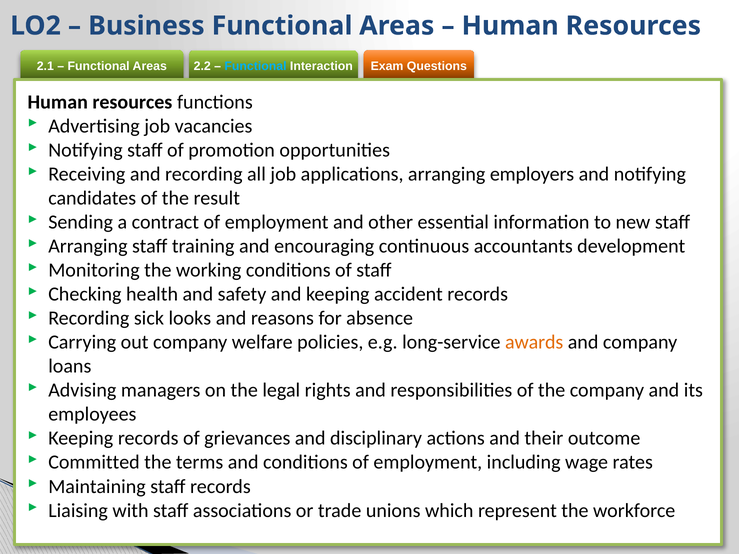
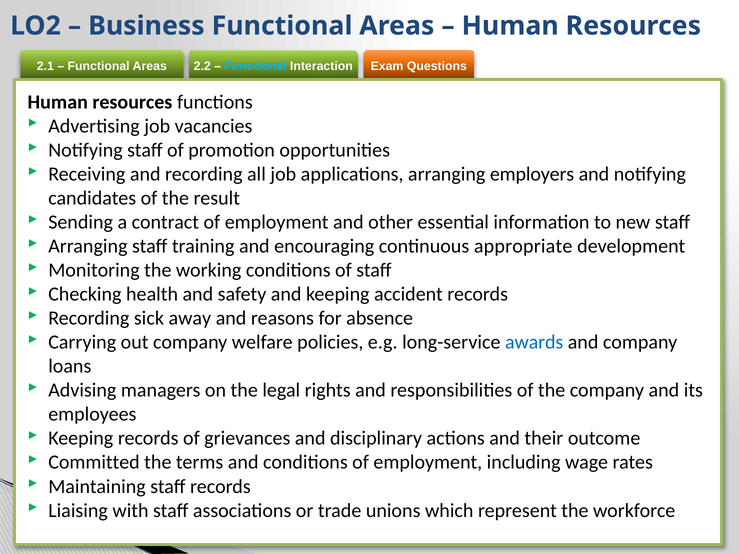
accountants: accountants -> appropriate (523, 246)
looks: looks -> away (190, 318)
awards colour: orange -> blue (534, 342)
